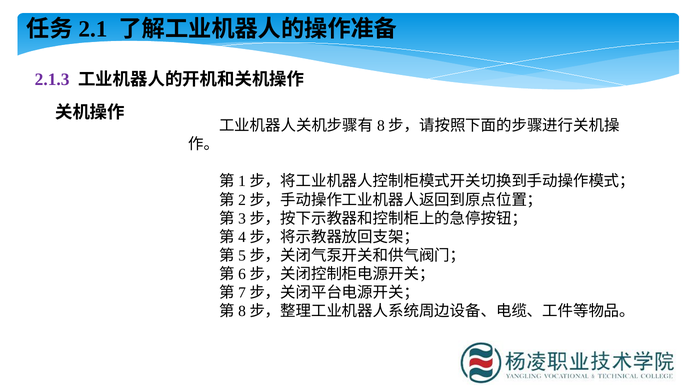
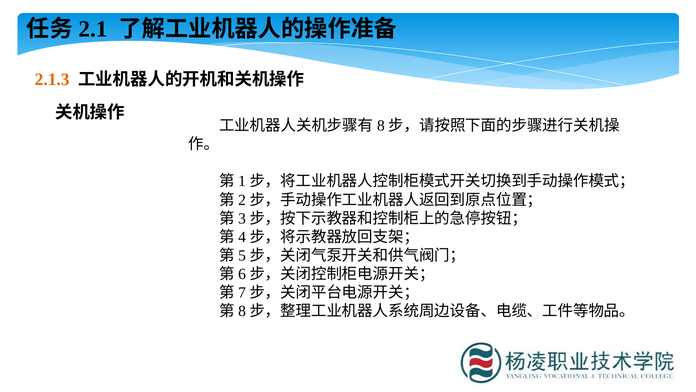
2.1.3 colour: purple -> orange (52, 79)
